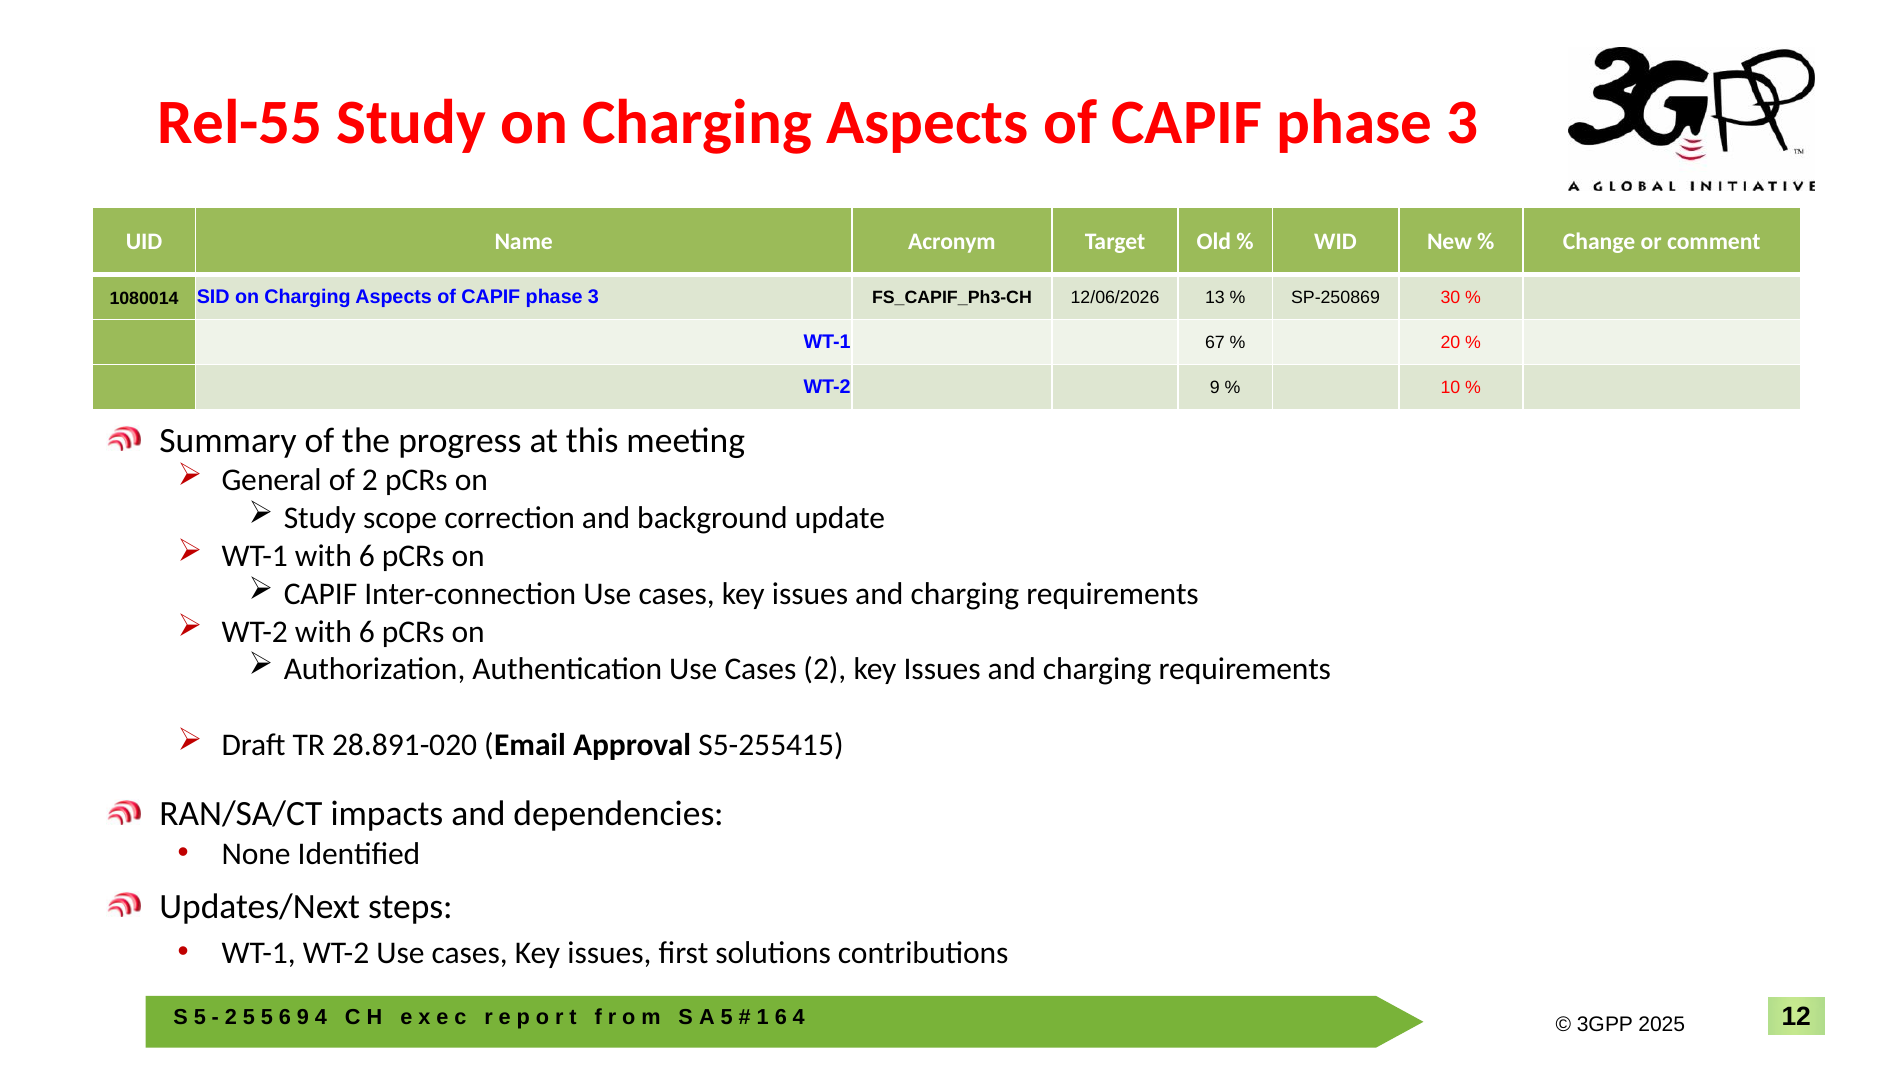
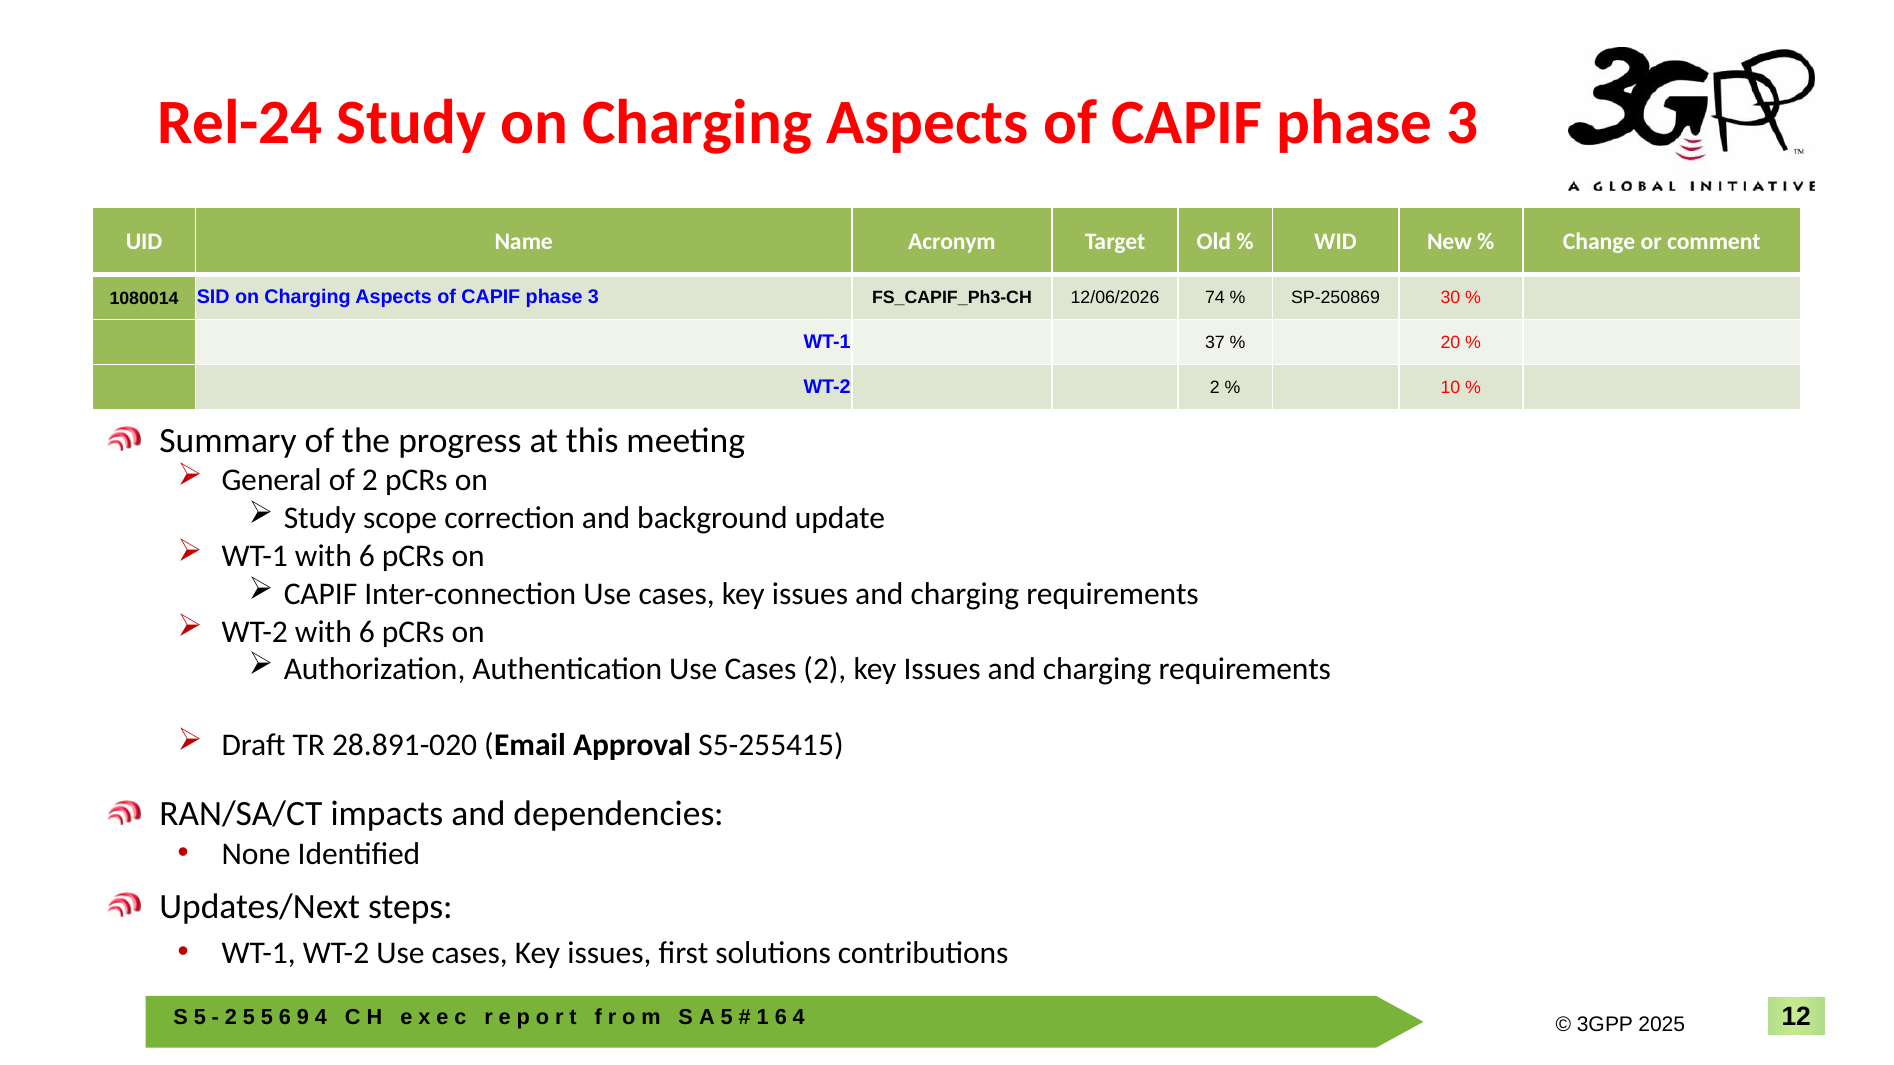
Rel-55: Rel-55 -> Rel-24 (240, 122)
13: 13 -> 74 (1215, 297)
67: 67 -> 37 (1215, 342)
WT-2 9: 9 -> 2 (1215, 387)
